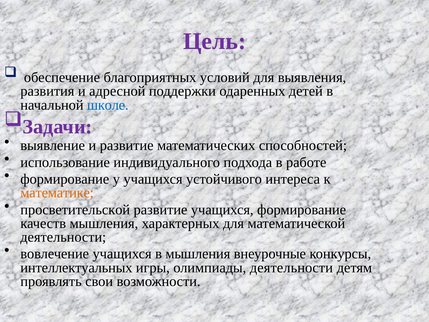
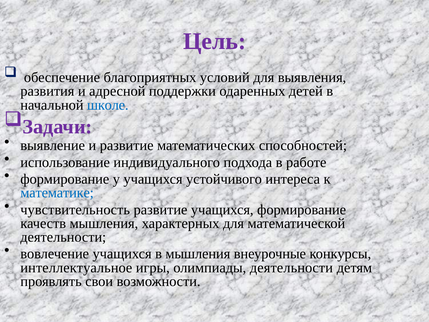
математике colour: orange -> blue (57, 193)
просветительской: просветительской -> чувствительность (75, 209)
интеллектуальных: интеллектуальных -> интеллектуальное (76, 267)
